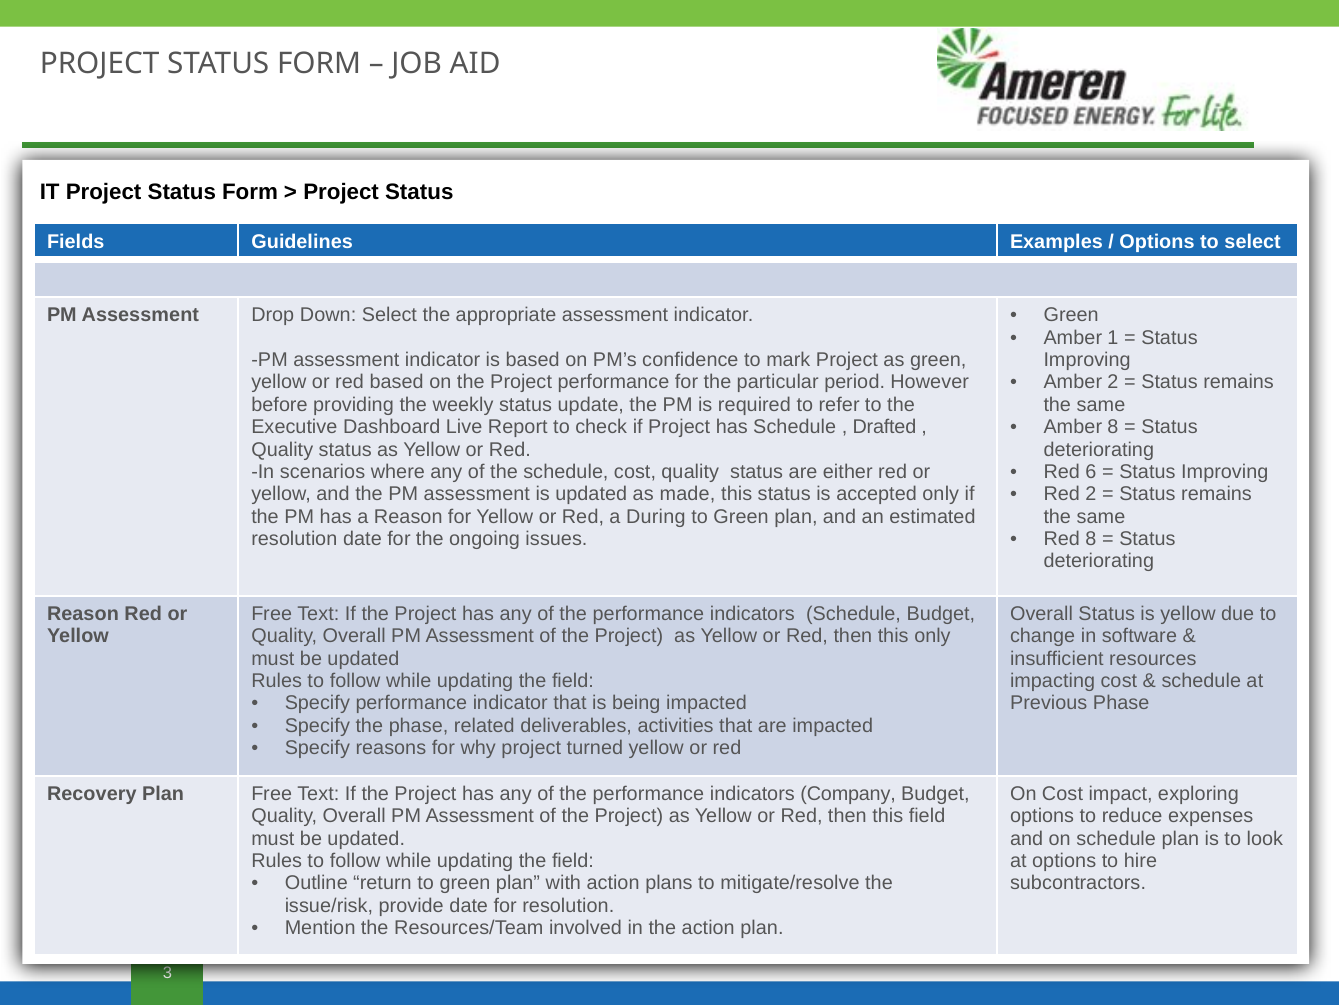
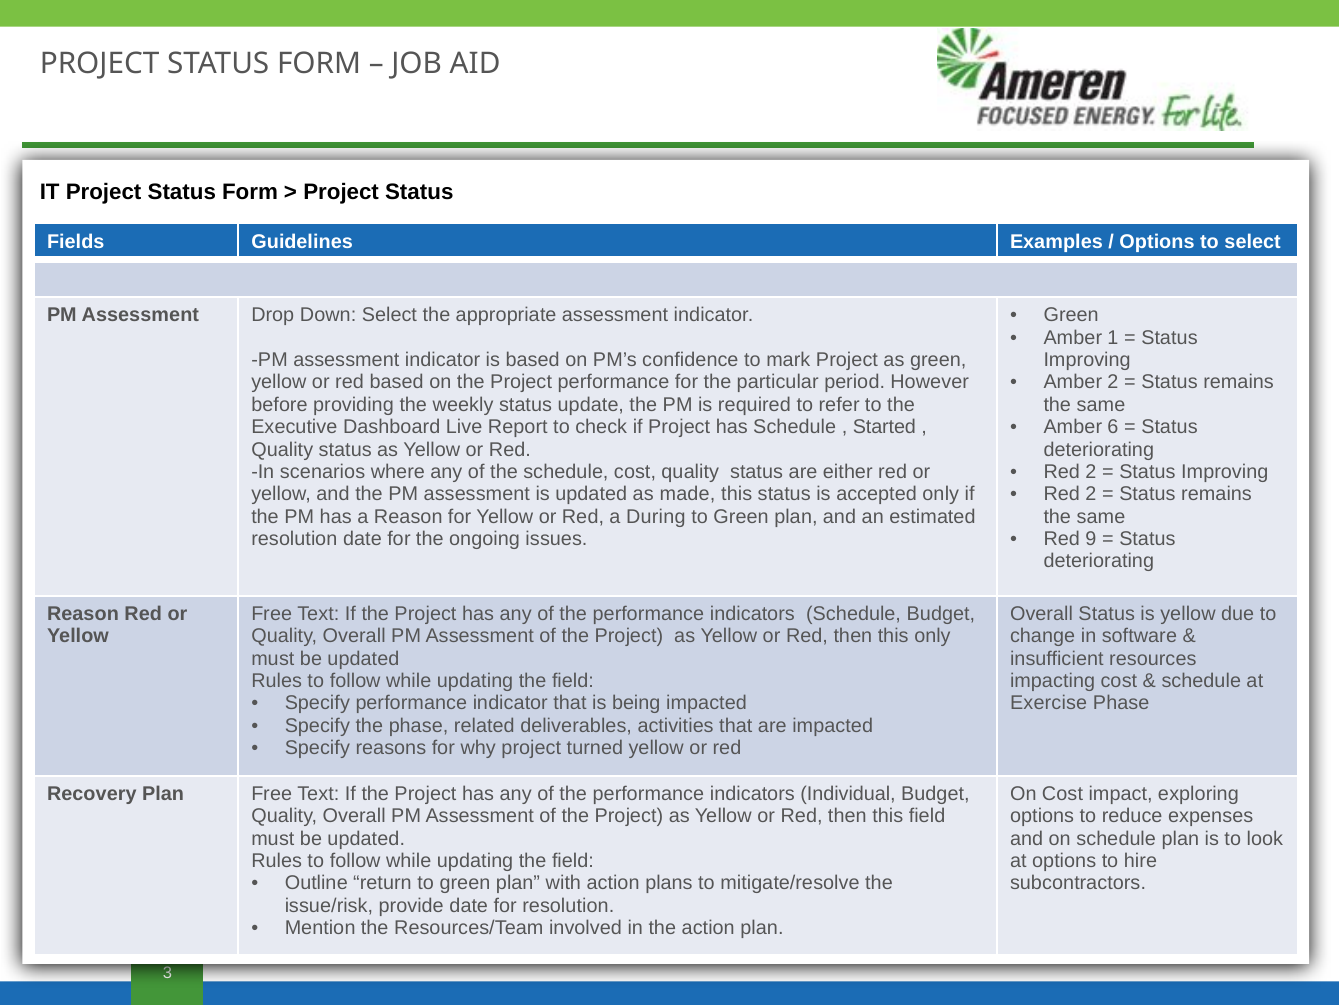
Drafted: Drafted -> Started (884, 427)
Amber 8: 8 -> 6 (1113, 427)
6: 6 -> 2 (1091, 471)
Red 8: 8 -> 9 (1091, 539)
Previous: Previous -> Exercise (1049, 703)
Company: Company -> Individual (848, 793)
